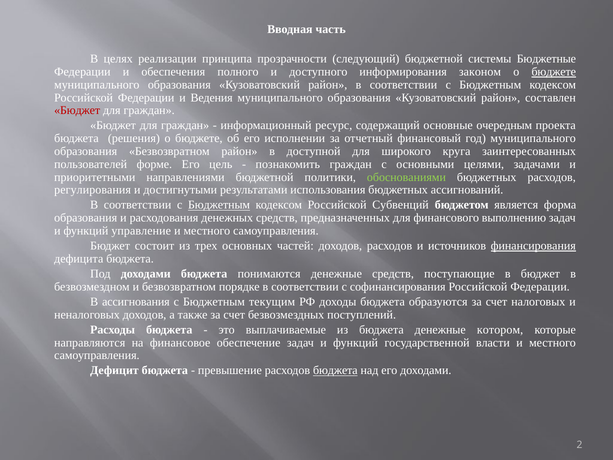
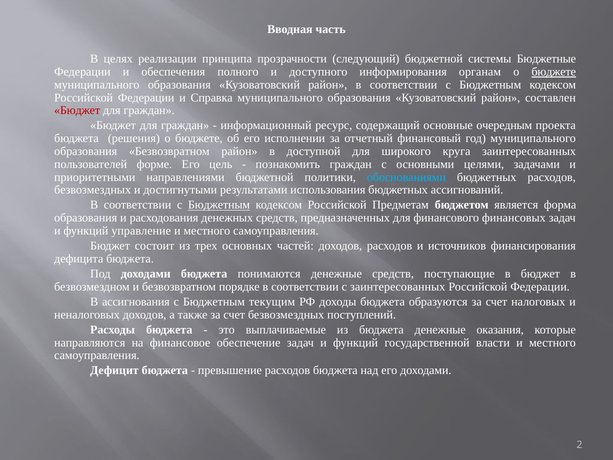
законом: законом -> органам (480, 72)
Ведения: Ведения -> Справка (212, 98)
обоснованиями colour: light green -> light blue (406, 177)
регулирования: регулирования -> безвозмездных (93, 190)
Субвенций: Субвенций -> Предметам (400, 205)
выполнению: выполнению -> финансовых (514, 218)
финансирования underline: present -> none (533, 246)
с софинансирования: софинансирования -> заинтересованных (398, 287)
котором: котором -> оказания (500, 330)
бюджета underline: present -> none (335, 370)
